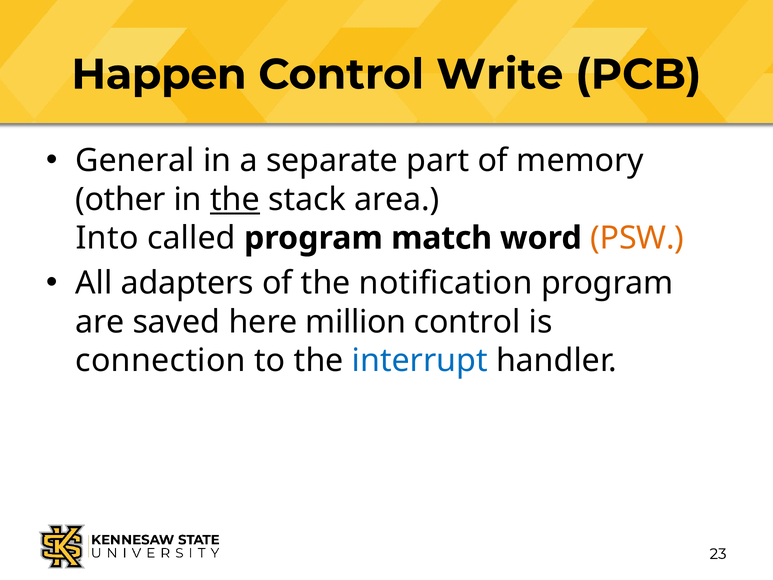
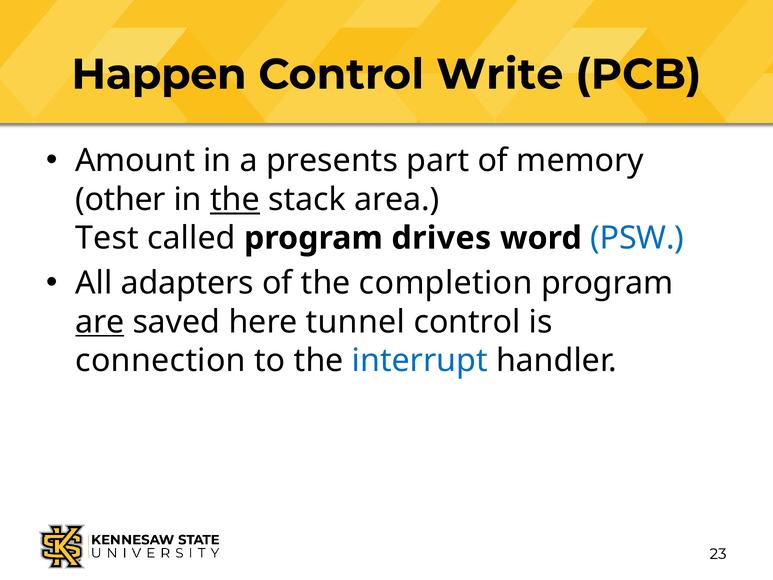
General: General -> Amount (135, 161)
separate: separate -> presents (332, 161)
Into: Into -> Test (107, 238)
match: match -> drives (441, 238)
PSW colour: orange -> blue (637, 238)
notification: notification -> completion (446, 283)
are underline: none -> present (100, 322)
million: million -> tunnel (355, 322)
